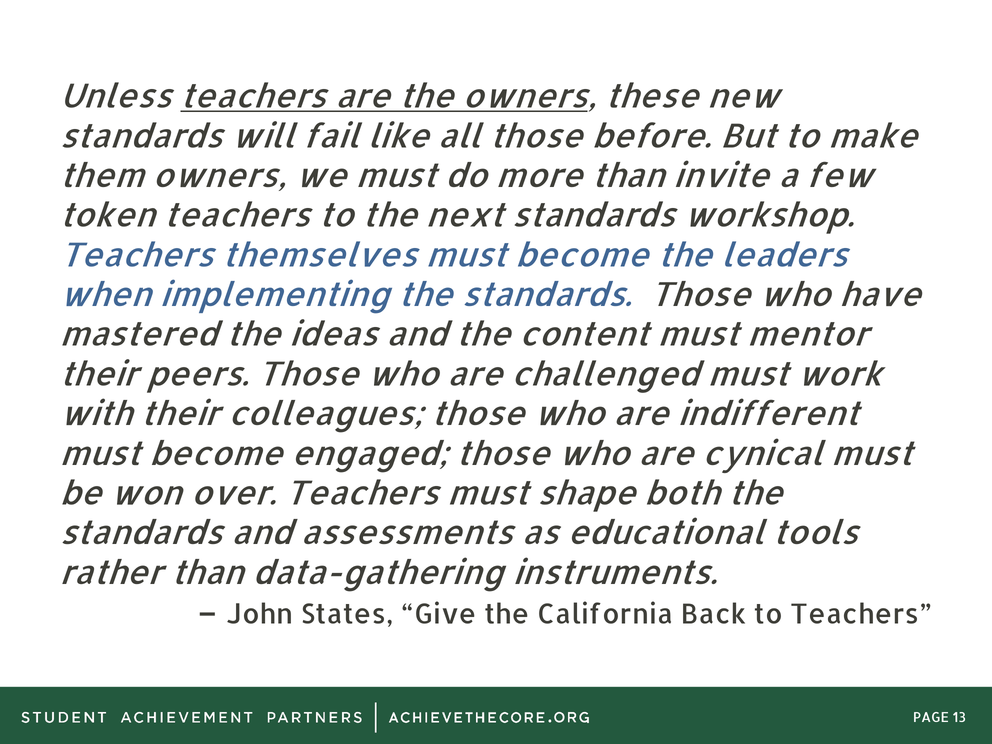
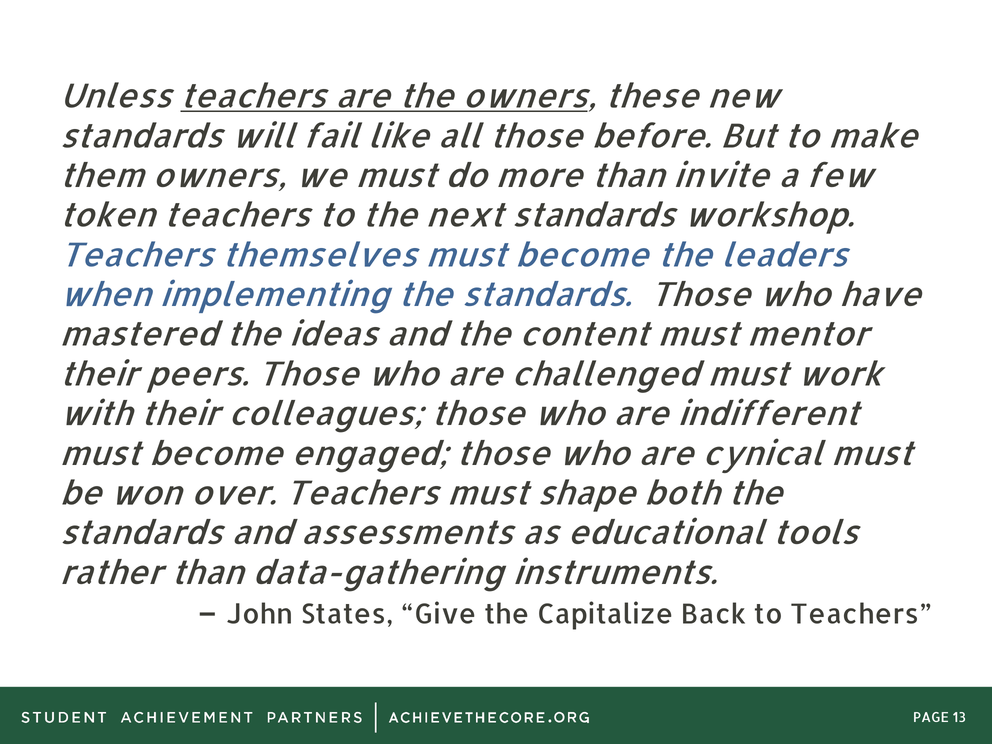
California: California -> Capitalize (605, 615)
